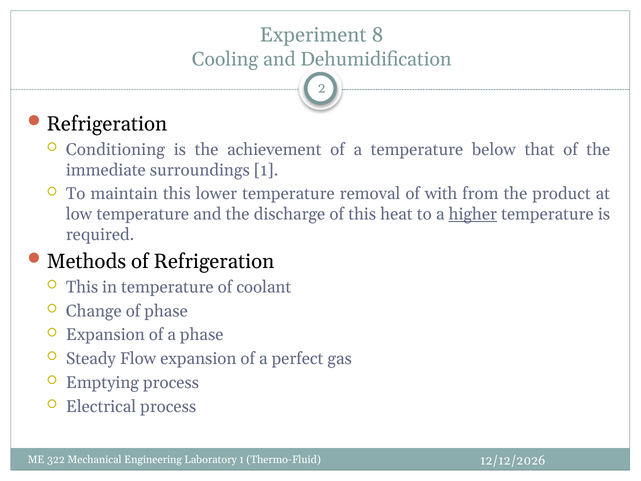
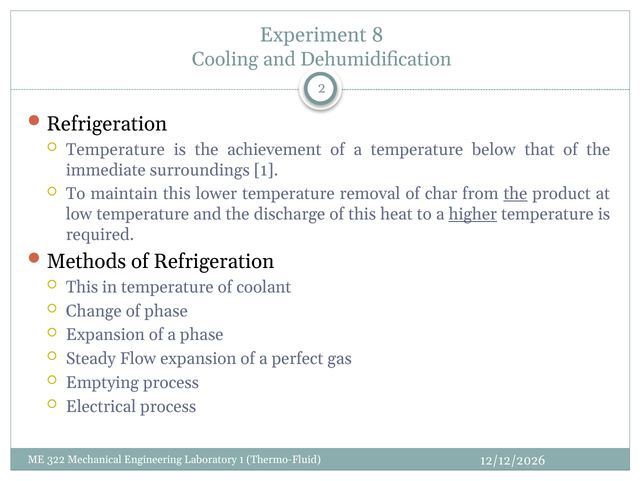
Conditioning: Conditioning -> Temperature (115, 150)
with: with -> char (441, 194)
the underline: none -> present (515, 194)
